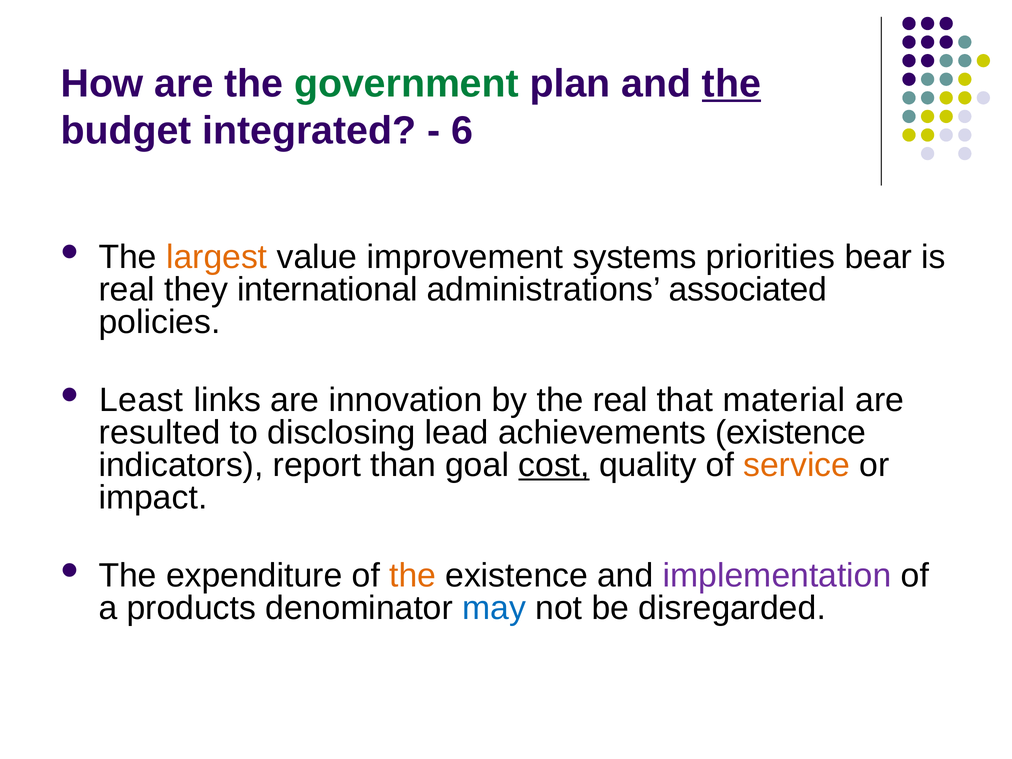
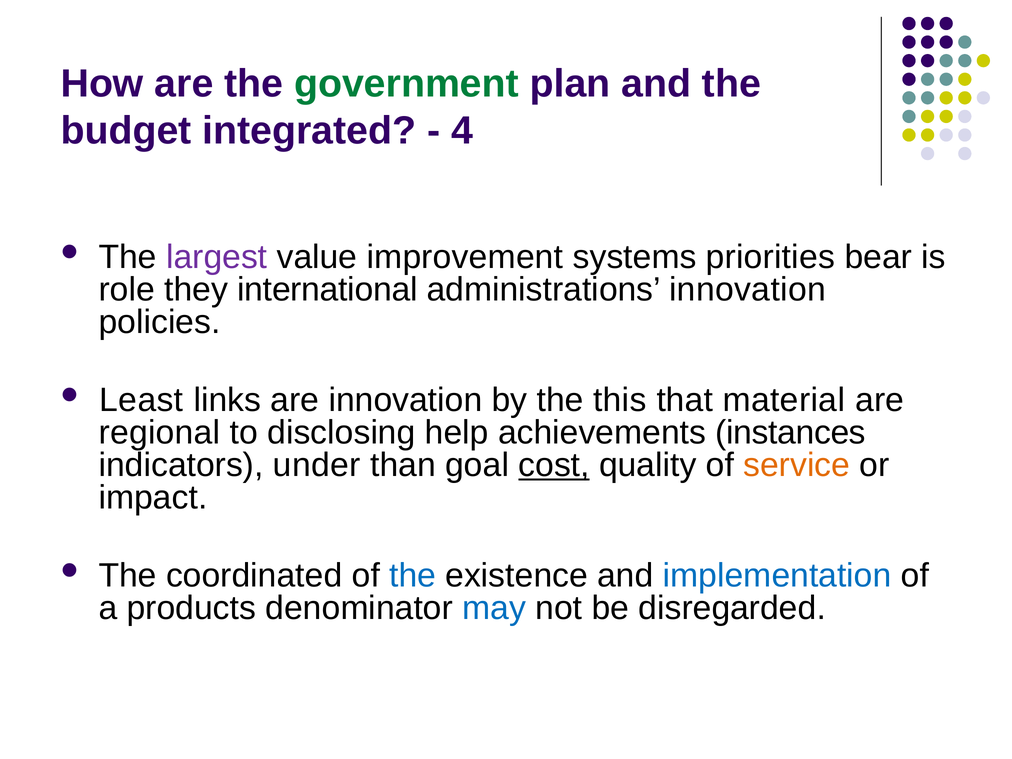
the underline: present -> none (731, 84)
6: 6 -> 4 (462, 131)
largest colour: orange -> purple (217, 257)
real: real -> role (127, 290)
administrations associated: associated -> innovation (748, 290)
the real: real -> this (620, 400)
resulted: resulted -> regional (159, 433)
lead: lead -> help (457, 433)
achievements existence: existence -> instances (790, 433)
report: report -> under (317, 465)
expenditure: expenditure -> coordinated (254, 576)
the colour: orange -> blue (413, 576)
implementation colour: purple -> blue (777, 576)
